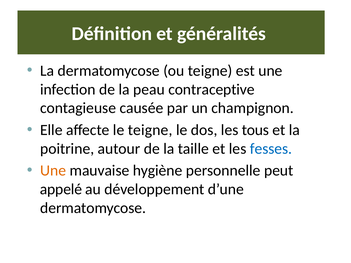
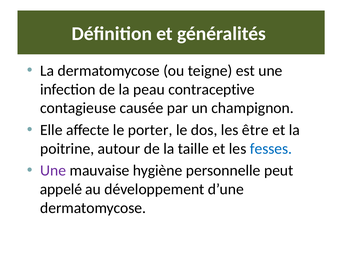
le teigne: teigne -> porter (150, 130)
tous: tous -> être (255, 130)
Une colour: orange -> purple (53, 171)
